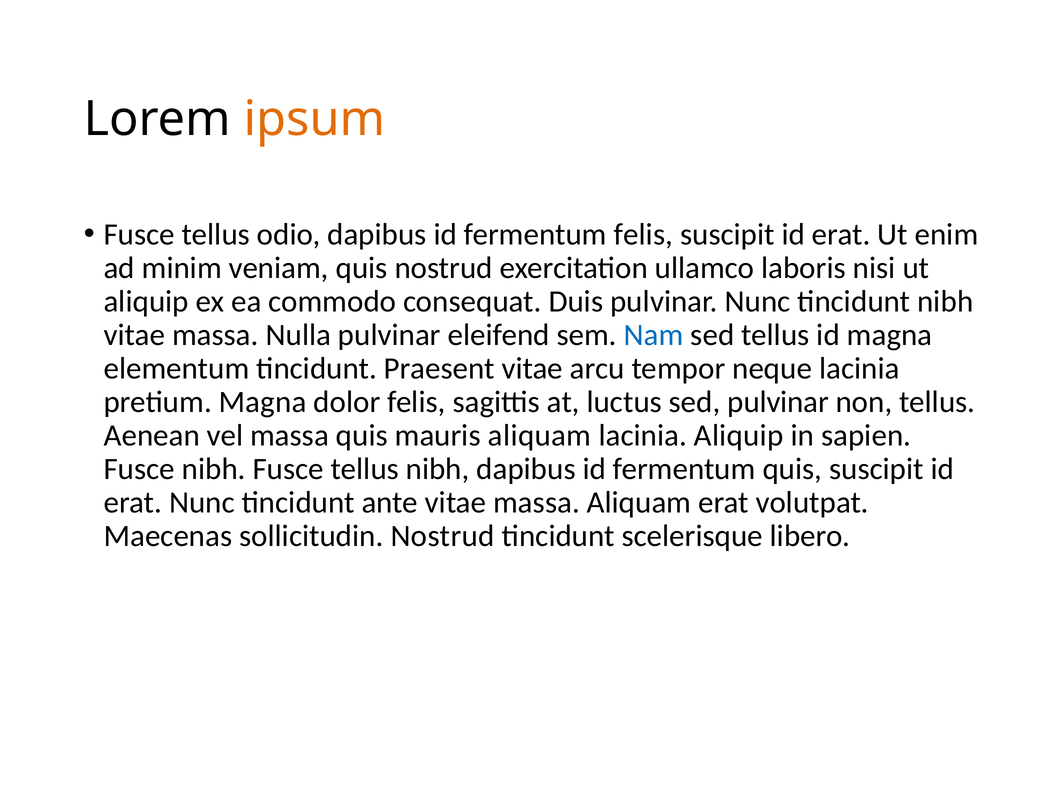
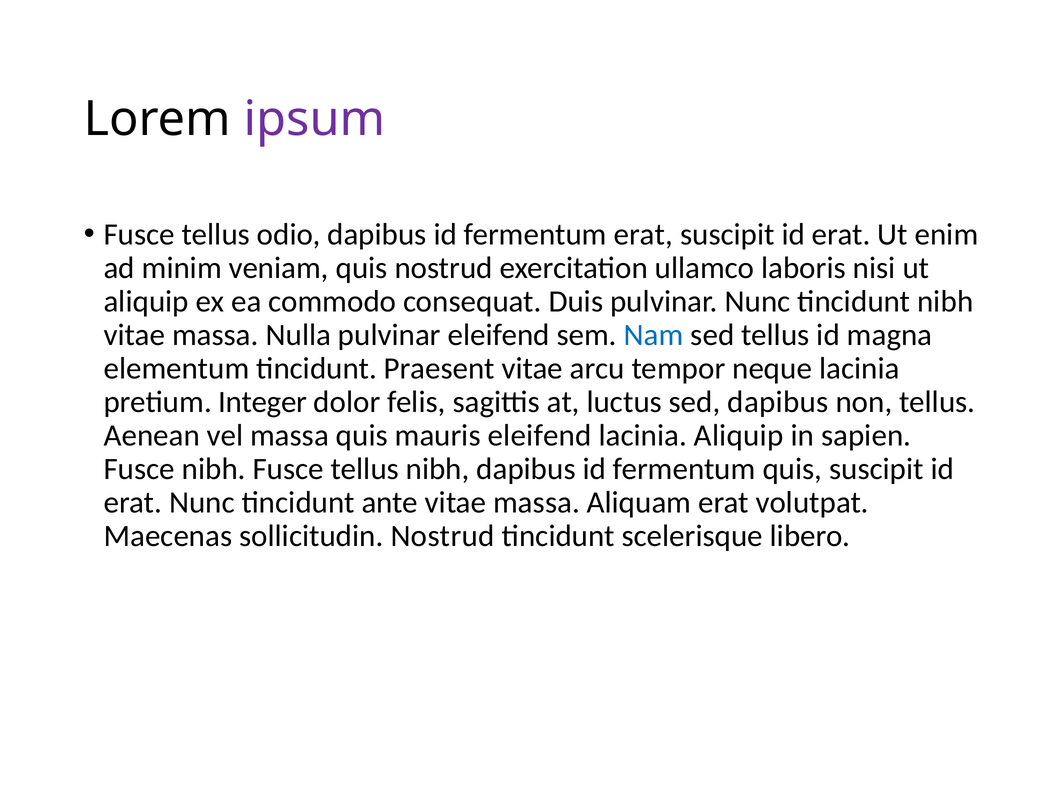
ipsum colour: orange -> purple (314, 119)
fermentum felis: felis -> erat (643, 234)
pretium Magna: Magna -> Integer (263, 402)
sed pulvinar: pulvinar -> dapibus (778, 402)
mauris aliquam: aliquam -> eleifend (540, 435)
